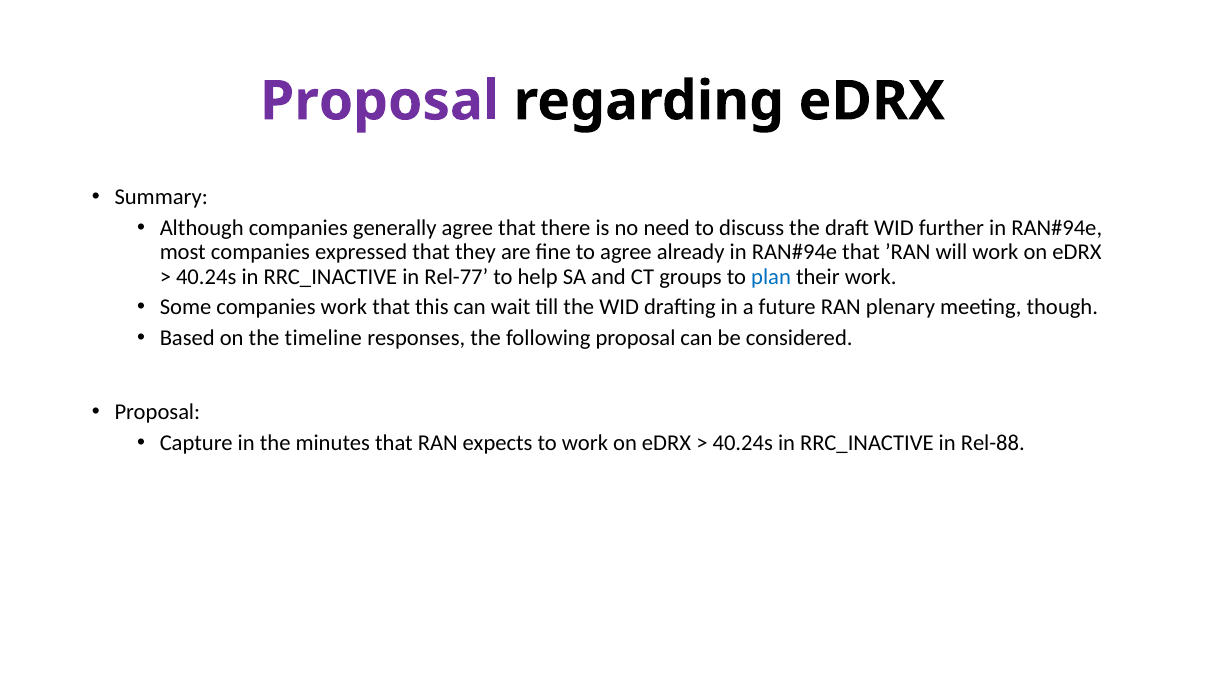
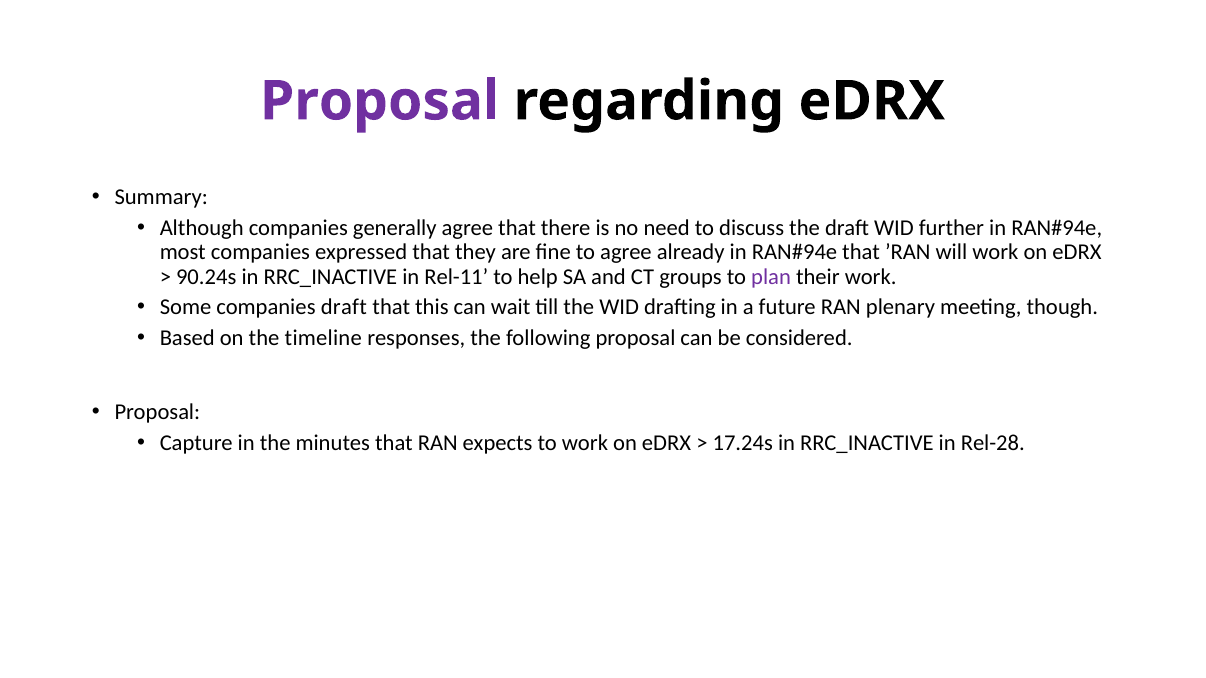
40.24s: 40.24s -> 90.24s (206, 277)
Rel-77: Rel-77 -> Rel-11 (456, 277)
plan colour: blue -> purple (771, 277)
companies work: work -> draft (344, 307)
40.24s: 40.24s -> 17.24s (743, 443)
Rel-88: Rel-88 -> Rel-28 (993, 443)
